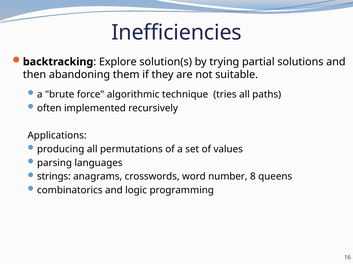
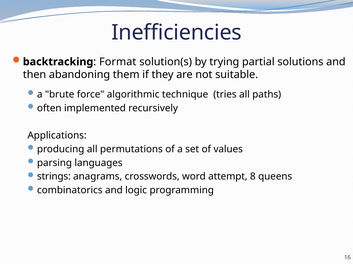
Explore: Explore -> Format (118, 62)
number: number -> attempt (228, 177)
